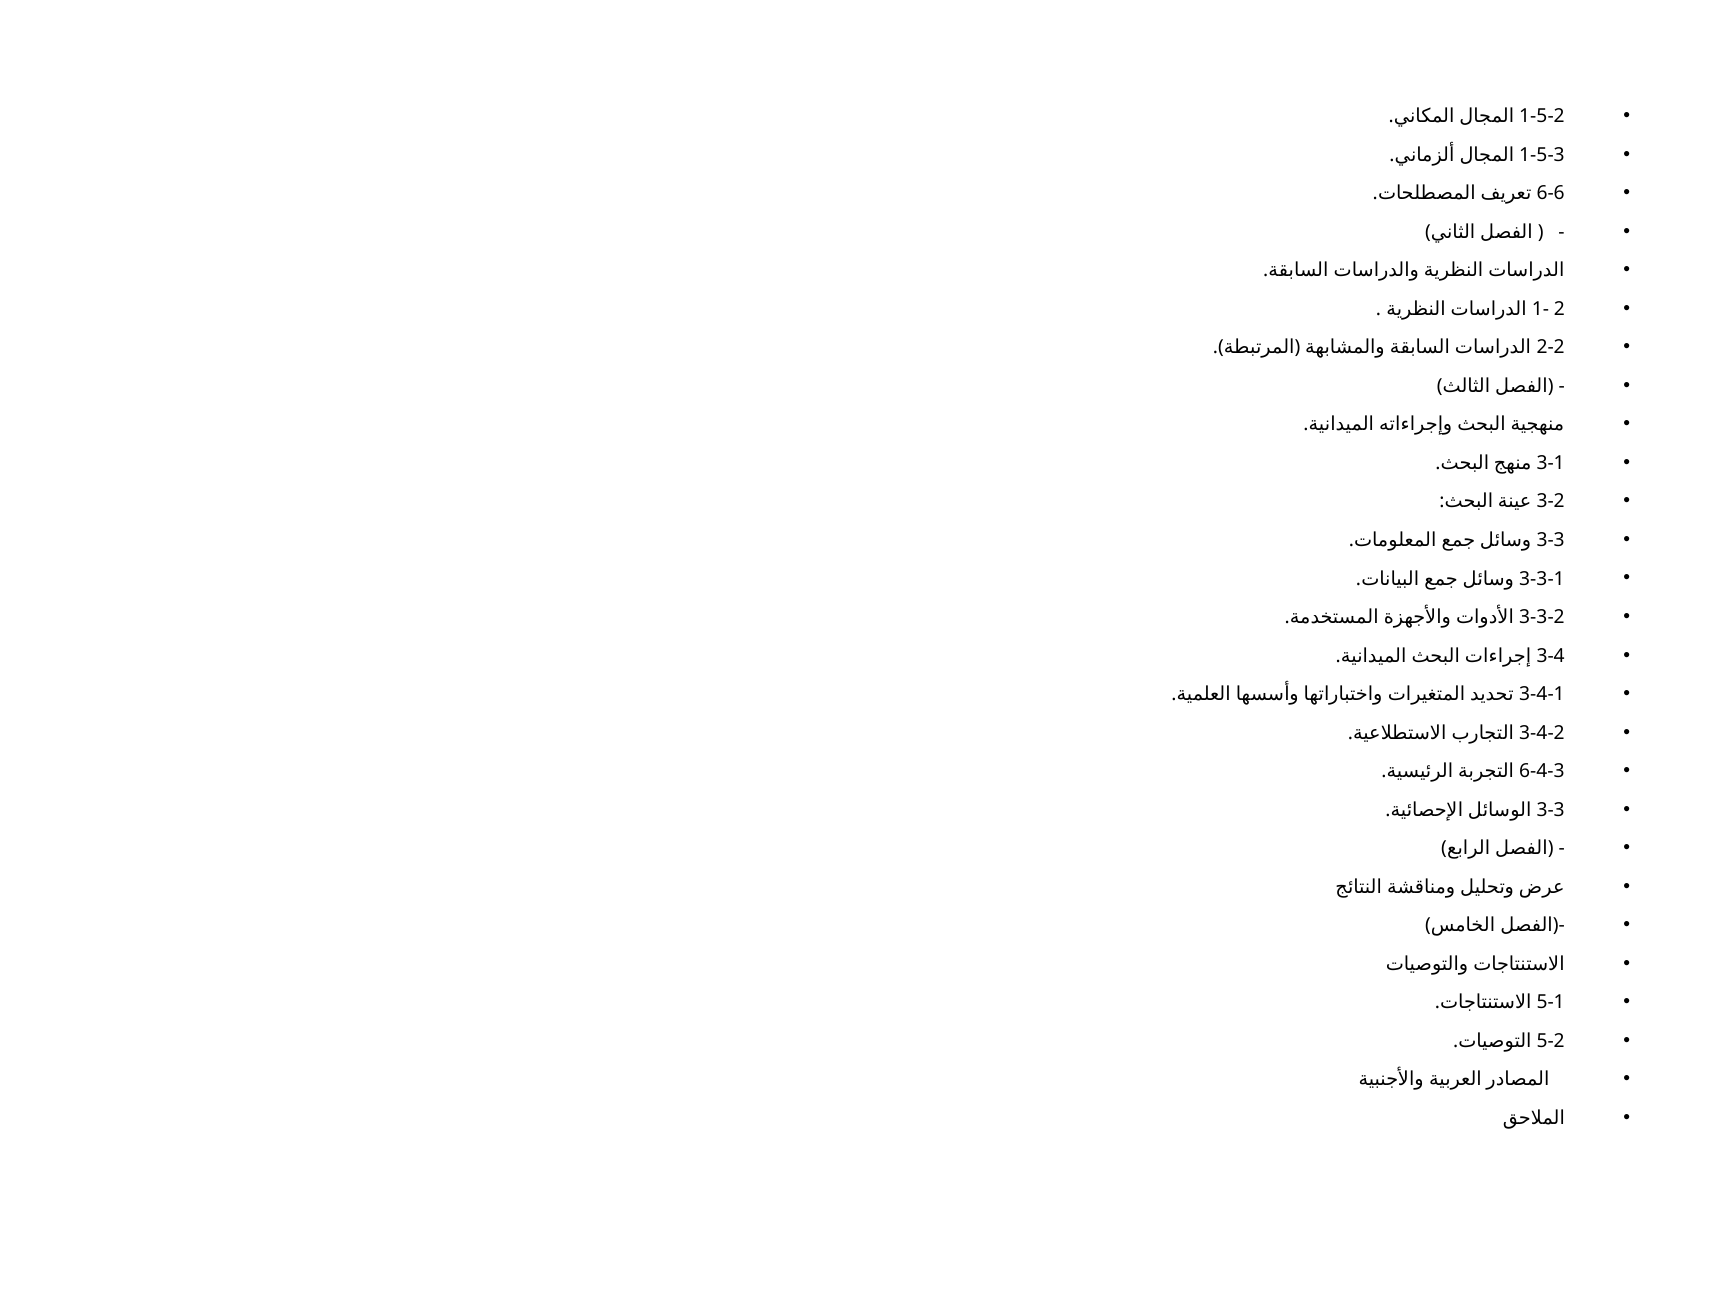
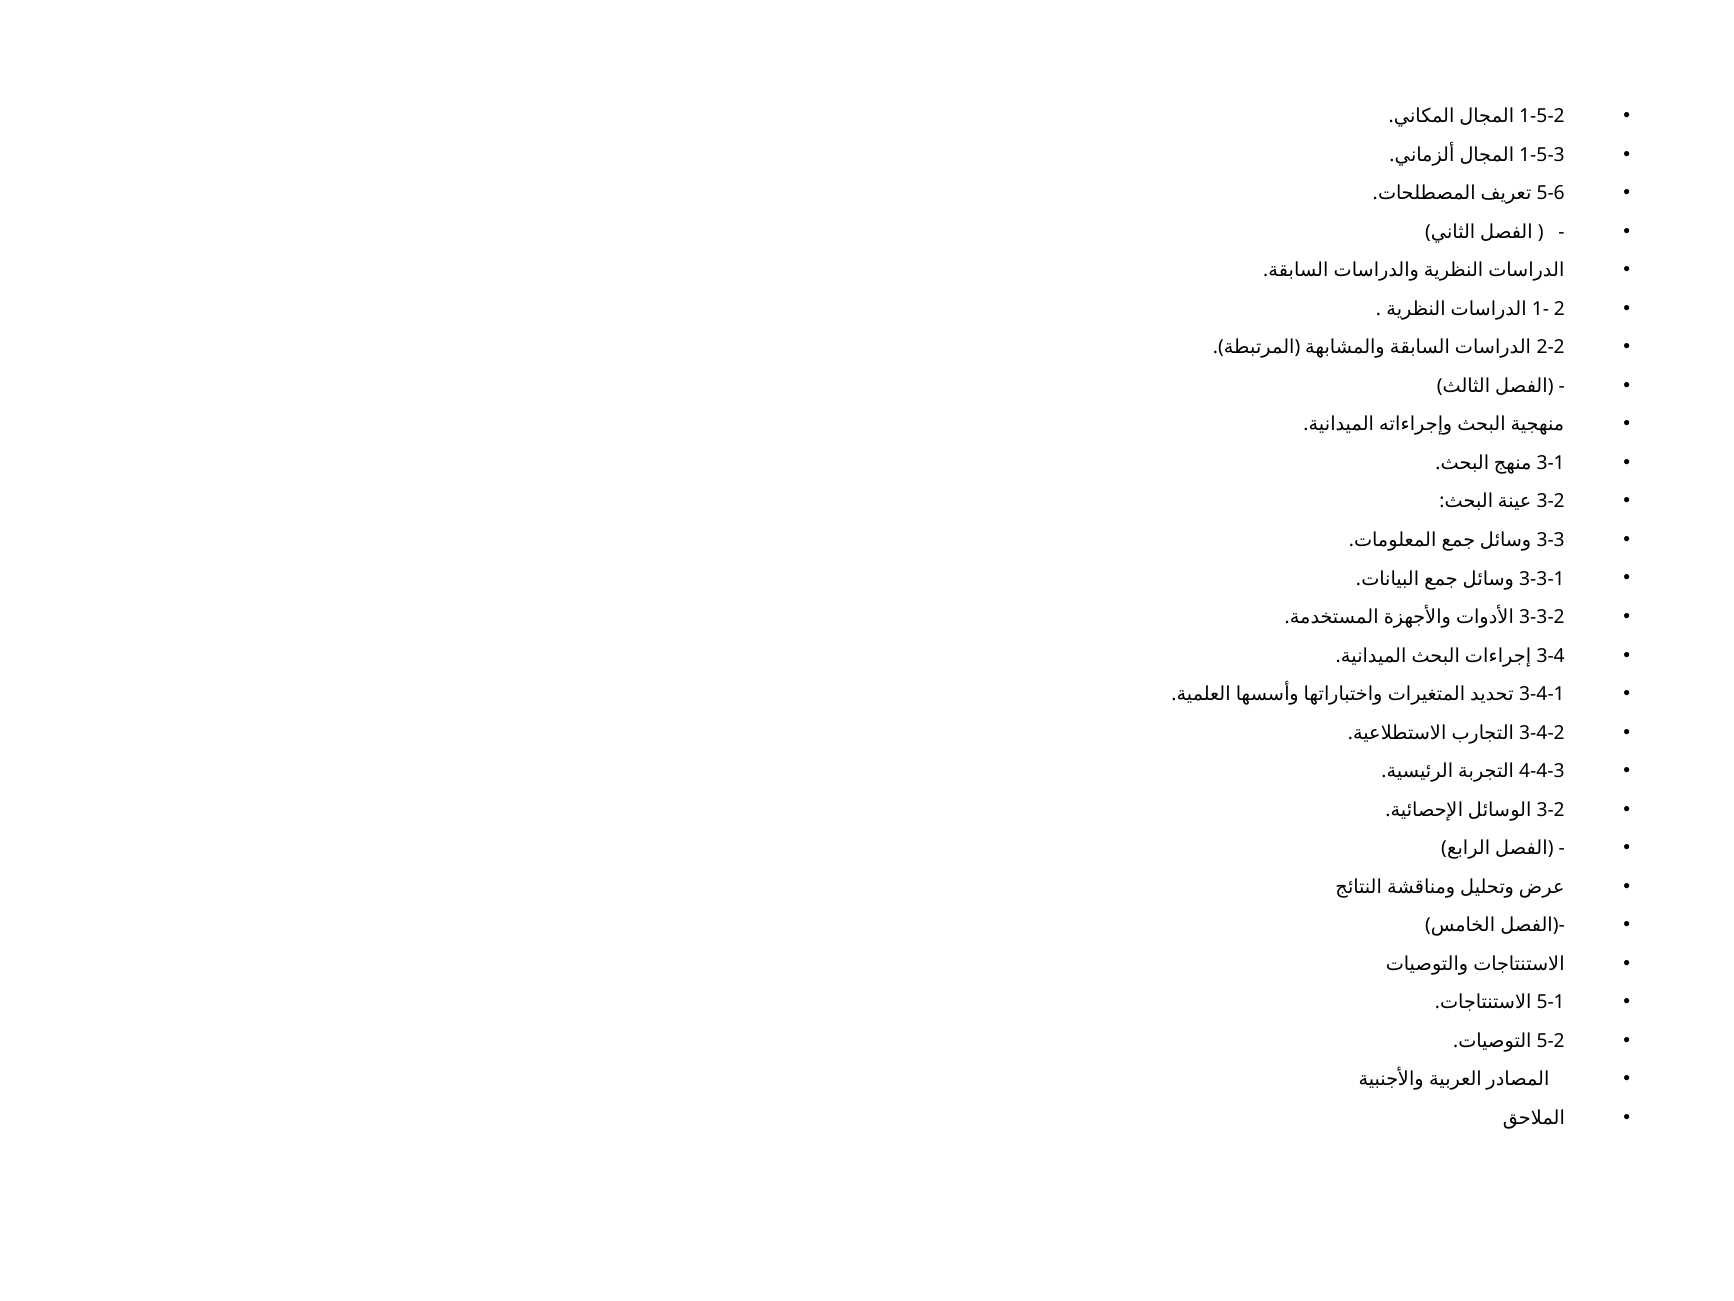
6-6: 6-6 -> 5-6 (1551, 193)
6-4-3: 6-4-3 -> 4-4-3 (1542, 771)
3-3: 3-3 -> 3-2 (1551, 809)
